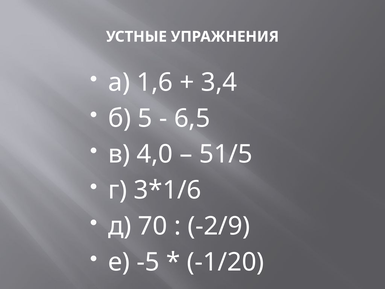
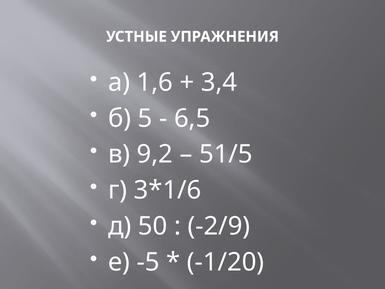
4,0: 4,0 -> 9,2 (155, 154)
70: 70 -> 50 (153, 226)
